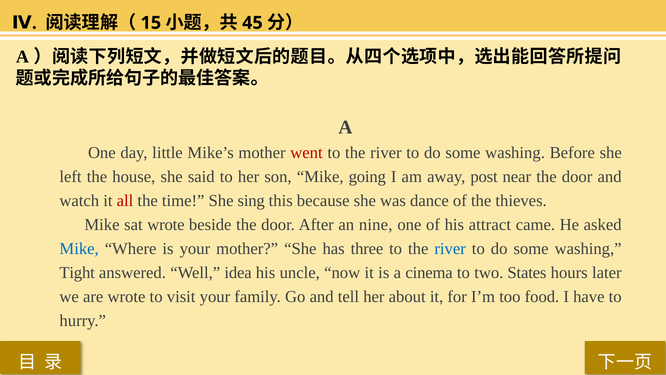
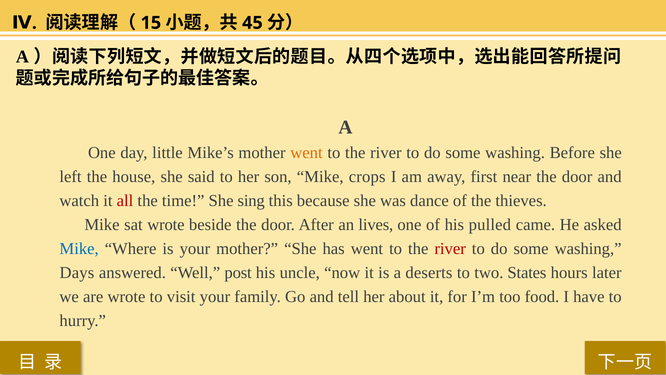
went colour: red -> orange (307, 153)
going: going -> crops (367, 177)
post: post -> first (484, 177)
nine: nine -> lives (376, 224)
attract: attract -> pulled (490, 224)
has three: three -> went (367, 248)
river colour: blue -> red (450, 248)
Tight: Tight -> Days (77, 272)
idea: idea -> post (238, 272)
cinema: cinema -> deserts (429, 272)
